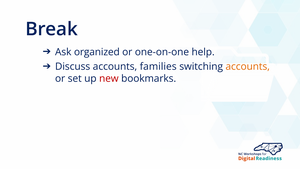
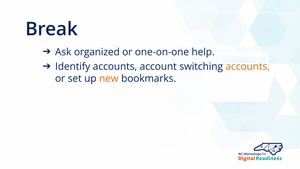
Discuss: Discuss -> Identify (73, 66)
families: families -> account (158, 66)
new colour: red -> orange (109, 78)
